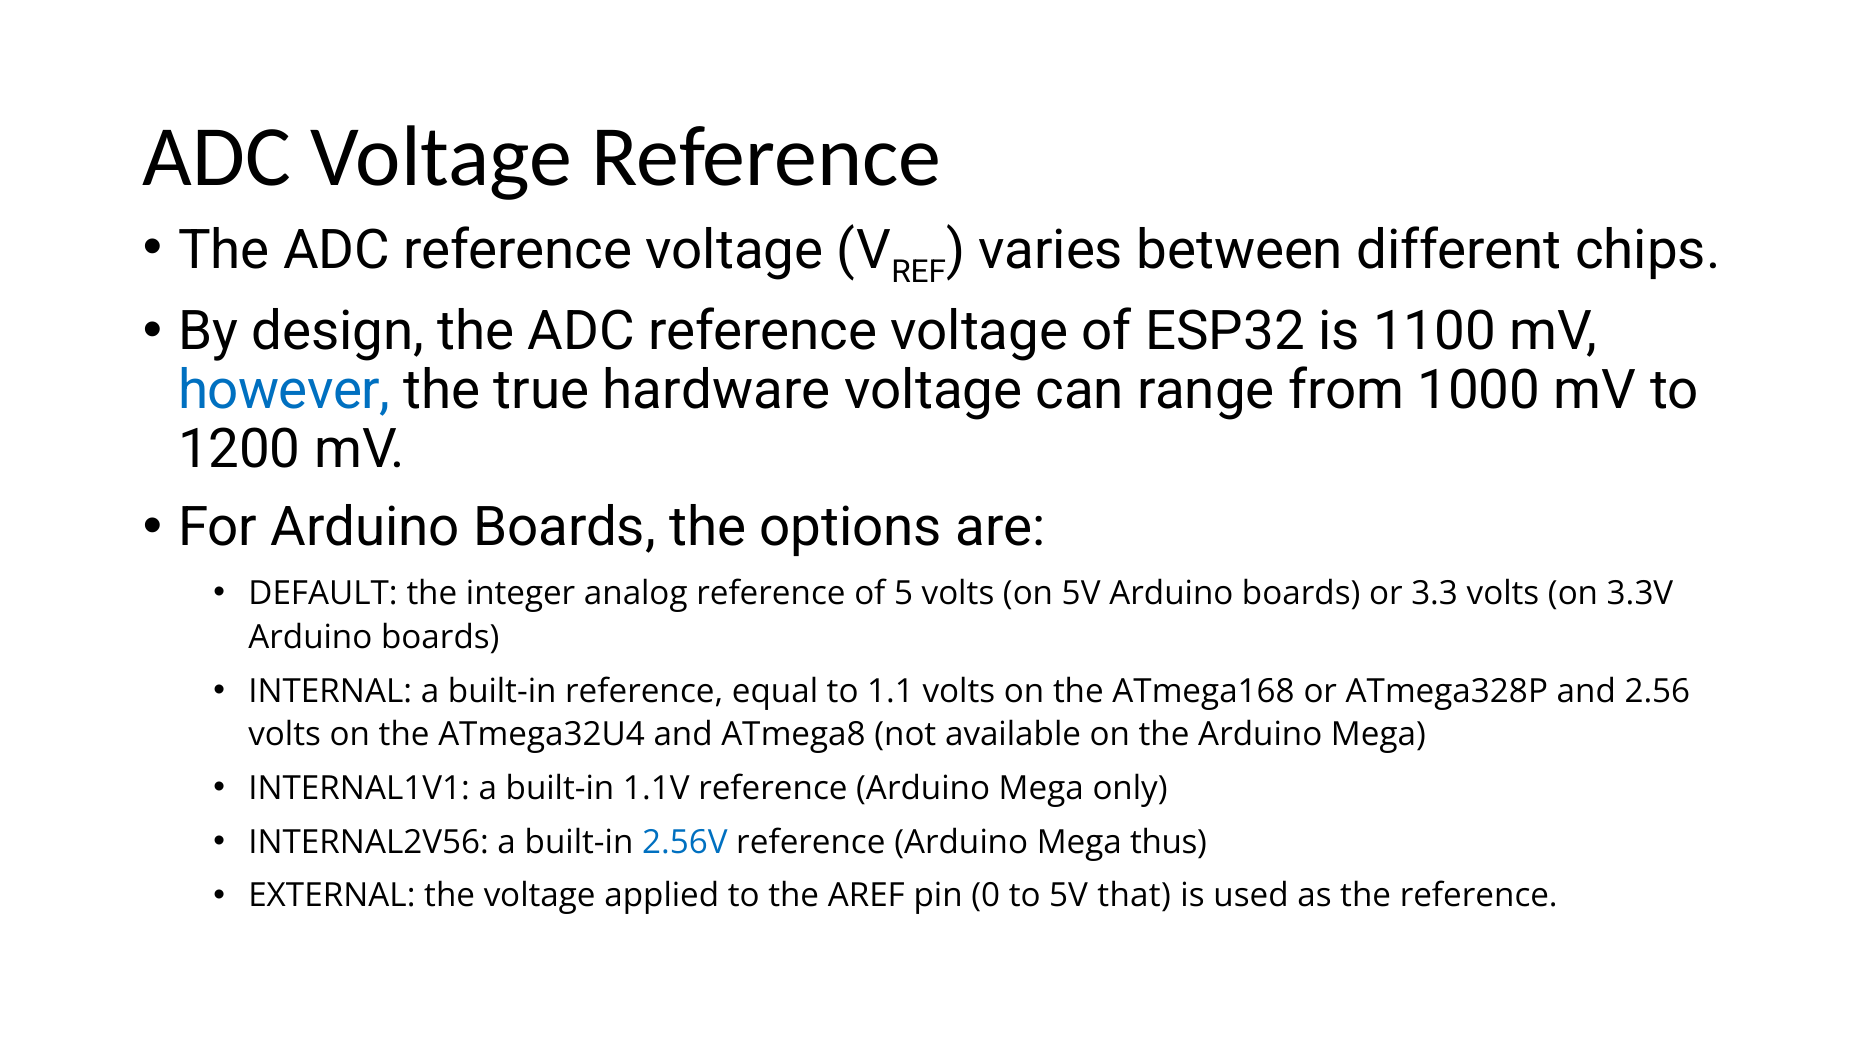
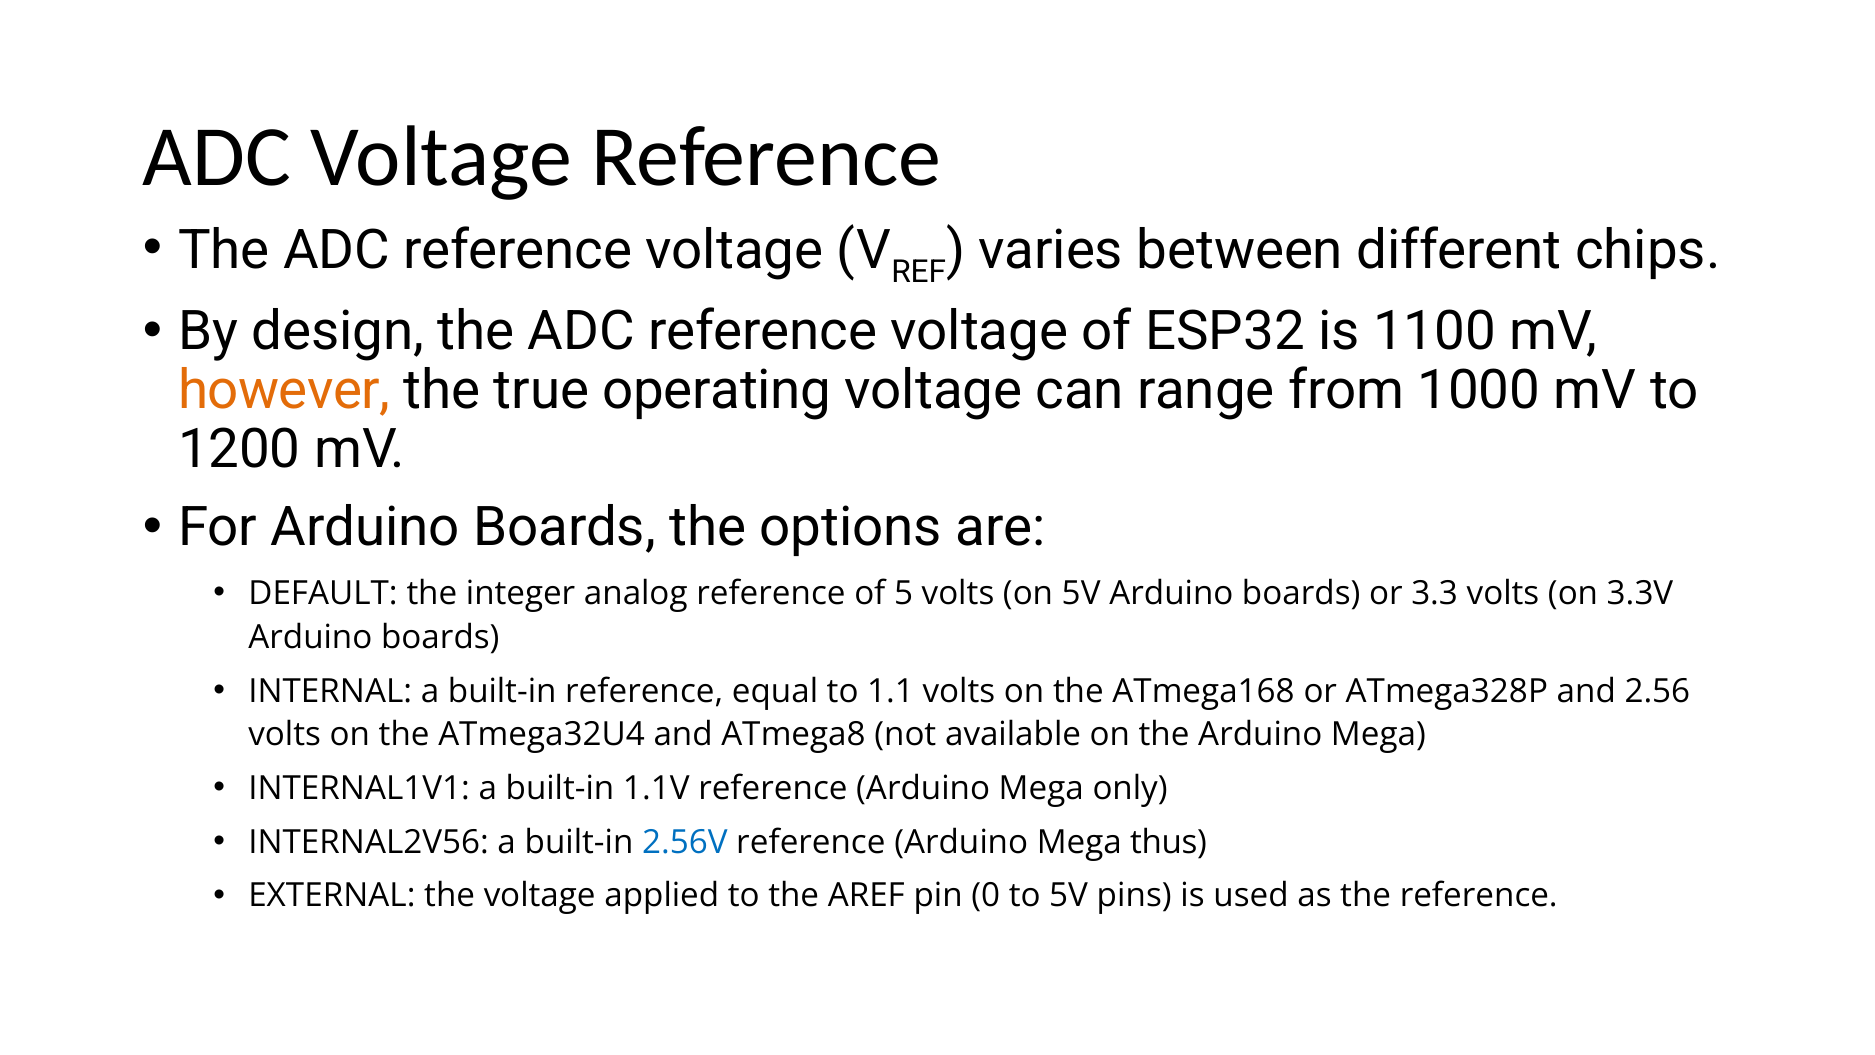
however colour: blue -> orange (284, 390)
hardware: hardware -> operating (717, 390)
that: that -> pins (1134, 896)
